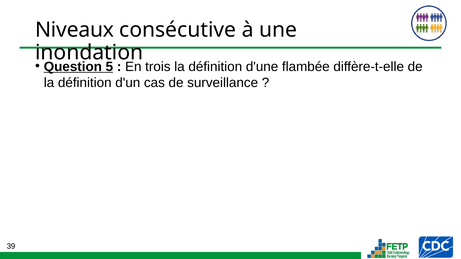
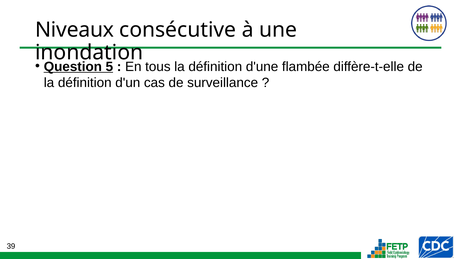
trois: trois -> tous (158, 67)
